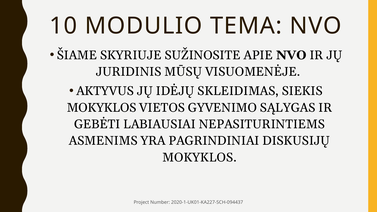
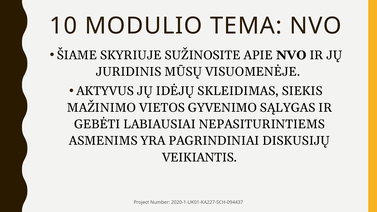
MOKYKLOS: MOKYKLOS -> MAŽINIMO (101, 108)
MOKYKLOS: MOKYKLOS -> VEIKIANTIS (200, 157)
